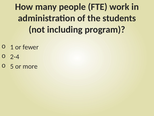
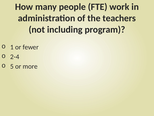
students: students -> teachers (119, 18)
